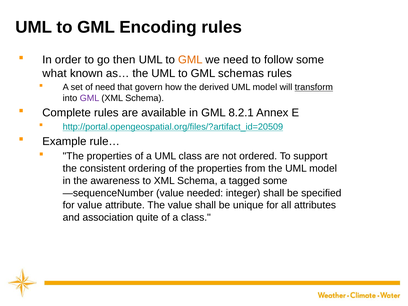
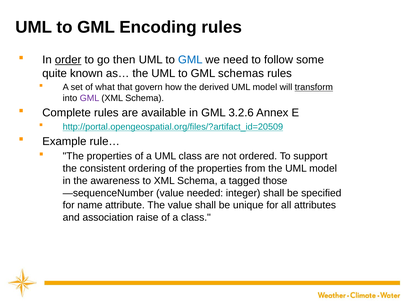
order underline: none -> present (68, 60)
GML colour: orange -> blue (190, 60)
what: what -> quite (55, 73)
of need: need -> what (105, 87)
8.2.1: 8.2.1 -> 3.2.6 (241, 113)
tagged some: some -> those (275, 181)
for value: value -> name (90, 205)
quite: quite -> raise (147, 218)
